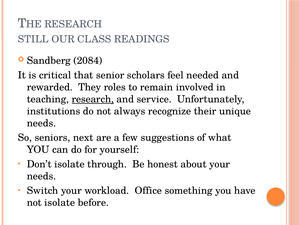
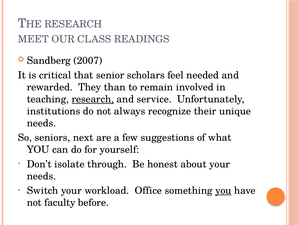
STILL: STILL -> MEET (33, 39)
2084: 2084 -> 2007 (88, 60)
roles: roles -> than (115, 87)
you underline: none -> present (223, 190)
not isolate: isolate -> faculty (60, 202)
